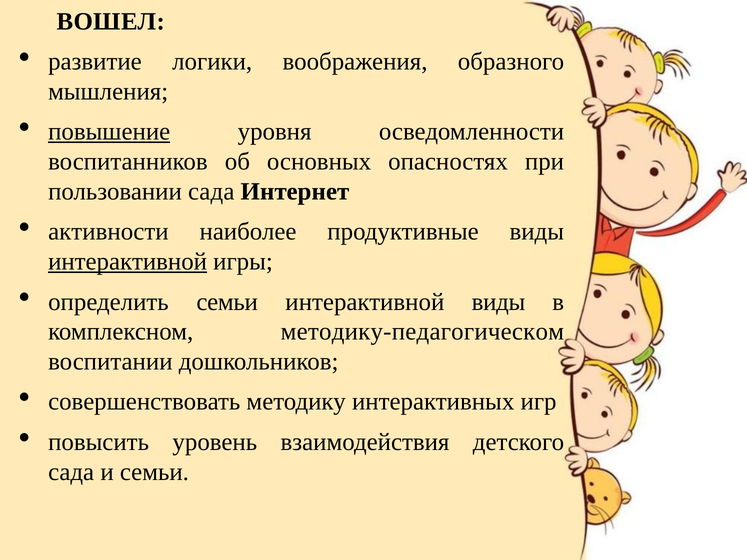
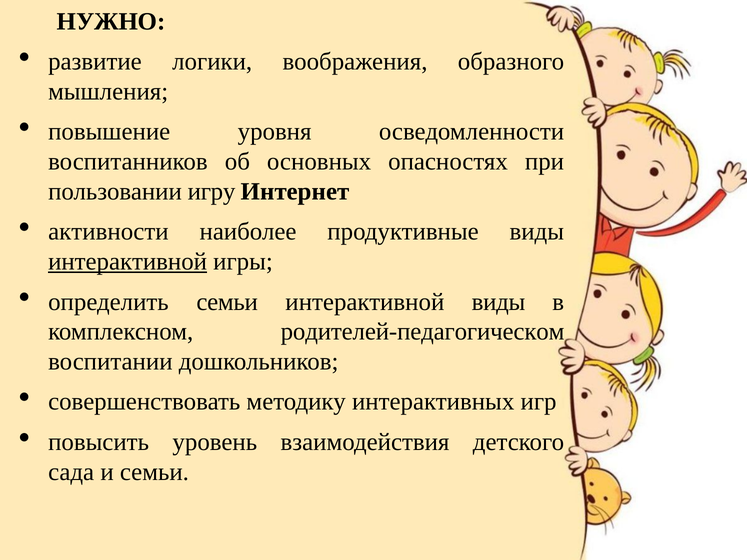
ВОШЕЛ: ВОШЕЛ -> НУЖНО (111, 21)
повышение underline: present -> none (109, 132)
пользовании сада: сада -> игру (212, 192)
методику-педагогическом: методику-педагогическом -> родителей-педагогическом (423, 332)
